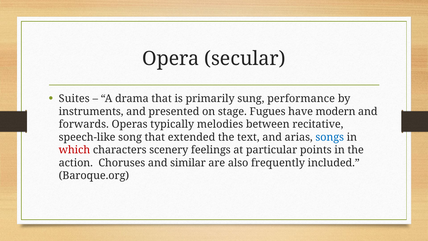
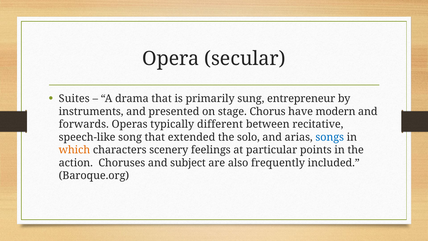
performance: performance -> entrepreneur (301, 99)
Fugues: Fugues -> Chorus (268, 111)
melodies: melodies -> different (220, 124)
text: text -> solo (248, 137)
which colour: red -> orange (74, 150)
similar: similar -> subject (188, 163)
